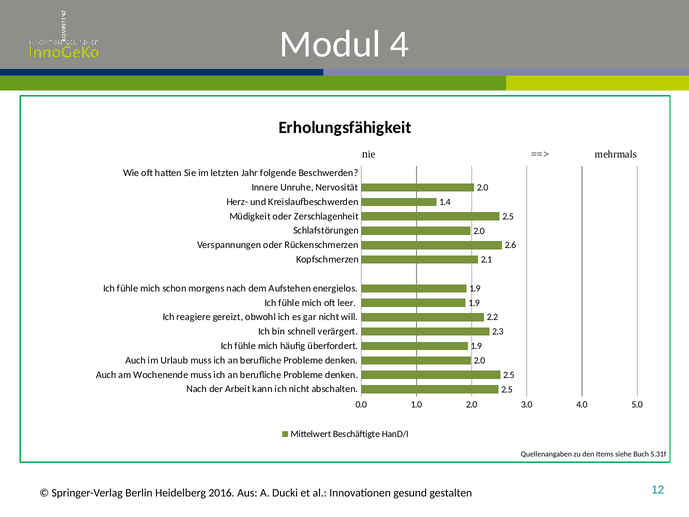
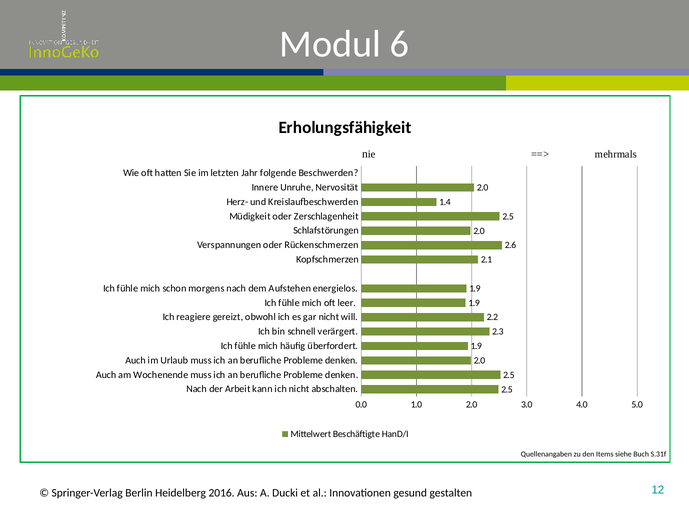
4: 4 -> 6 (399, 44)
